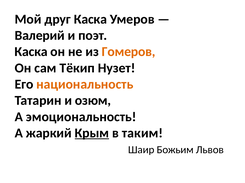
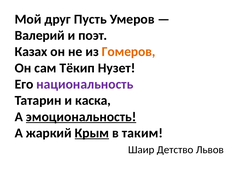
друг Каска: Каска -> Пусть (90, 19)
Каска: Каска -> Казах (31, 52)
национальность colour: orange -> purple (85, 85)
озюм: озюм -> каска (93, 101)
эмоциональность underline: none -> present (81, 117)
Божьим: Божьим -> Детство (175, 150)
